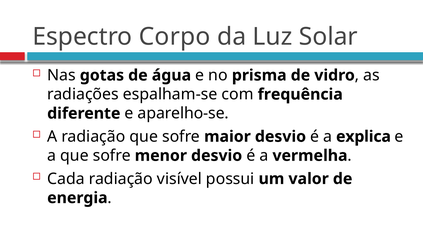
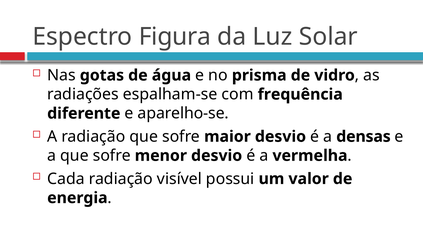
Corpo: Corpo -> Figura (175, 37)
explica: explica -> densas (363, 137)
